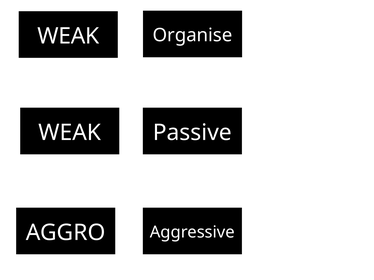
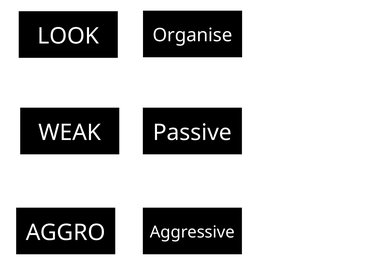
WEAK: WEAK -> LOOK (68, 36)
